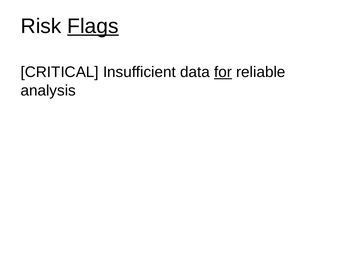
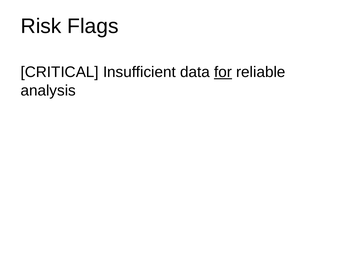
Flags underline: present -> none (93, 26)
